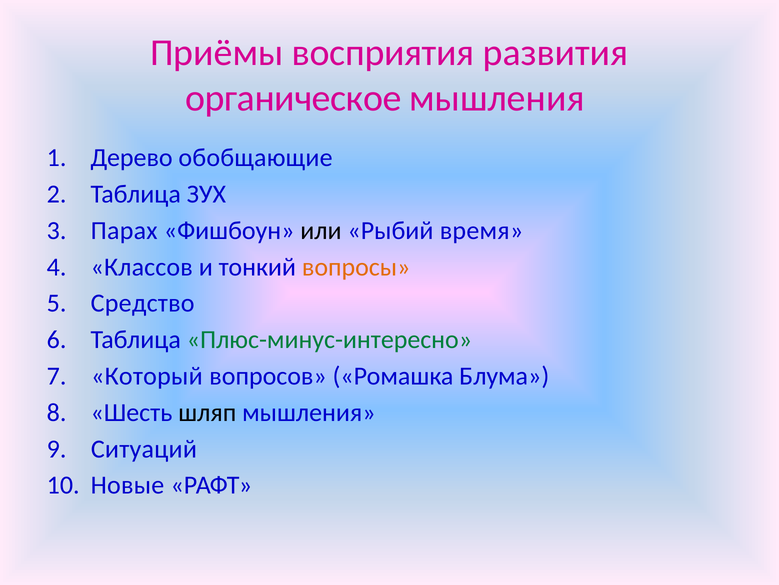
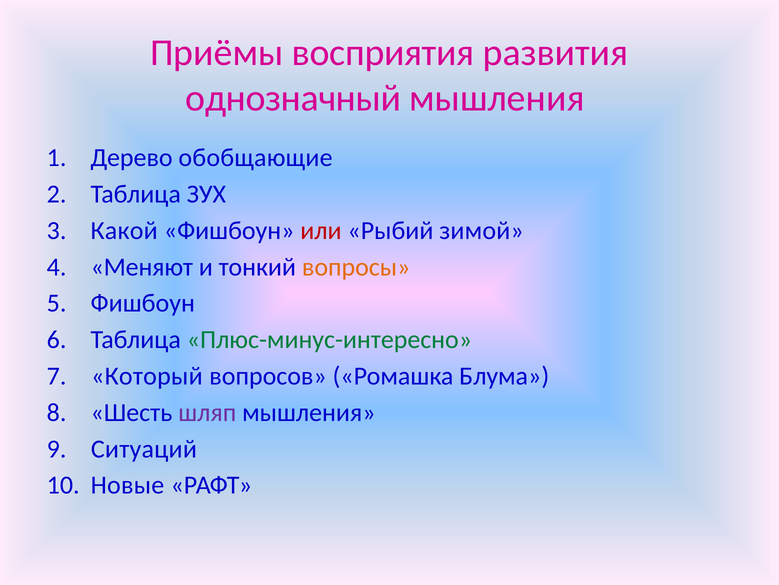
органическое: органическое -> однозначный (293, 98)
Парах: Парах -> Какой (124, 230)
или colour: black -> red (321, 230)
время: время -> зимой (482, 230)
Классов: Классов -> Меняют (142, 267)
Средство: Средство -> Фишбоун (143, 303)
шляп colour: black -> purple (207, 412)
